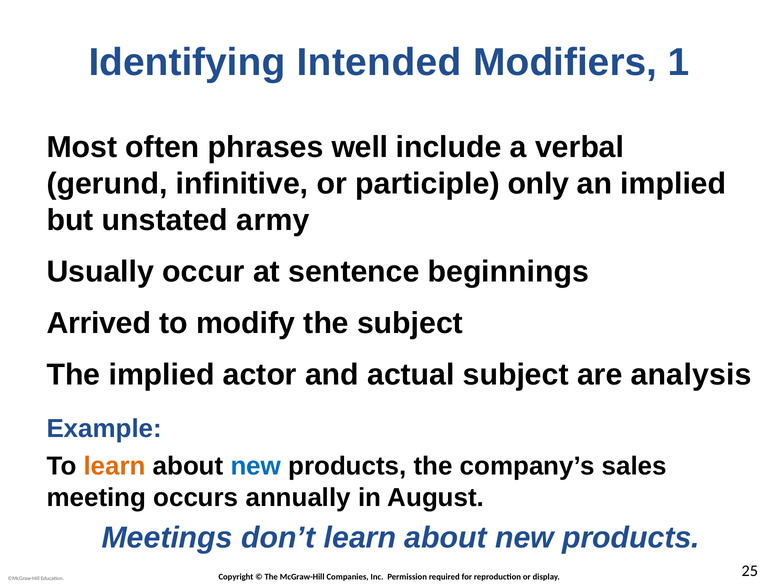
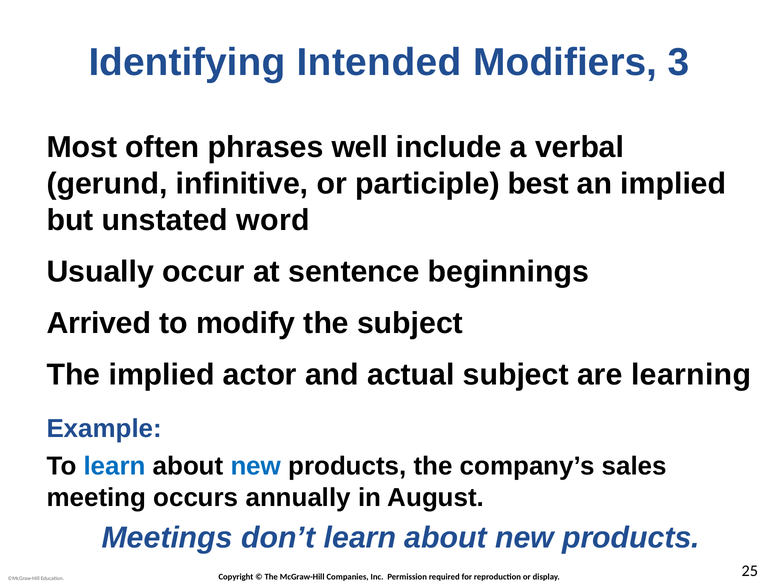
1: 1 -> 3 (679, 62)
only: only -> best (538, 184)
army: army -> word (273, 220)
analysis: analysis -> learning (691, 375)
learn colour: orange -> blue (115, 466)
